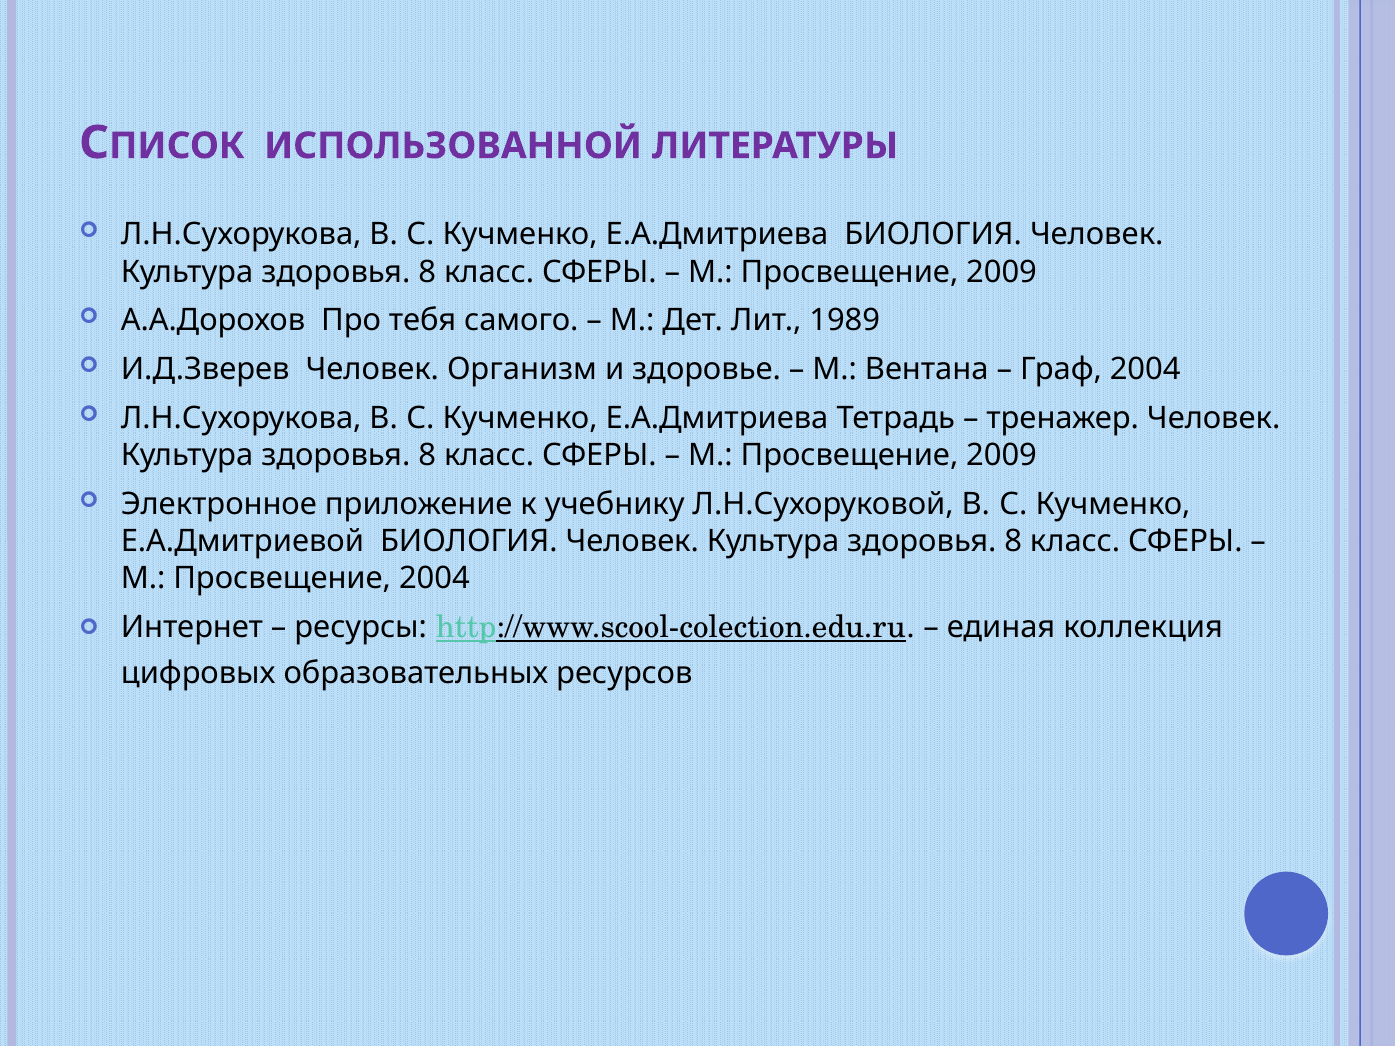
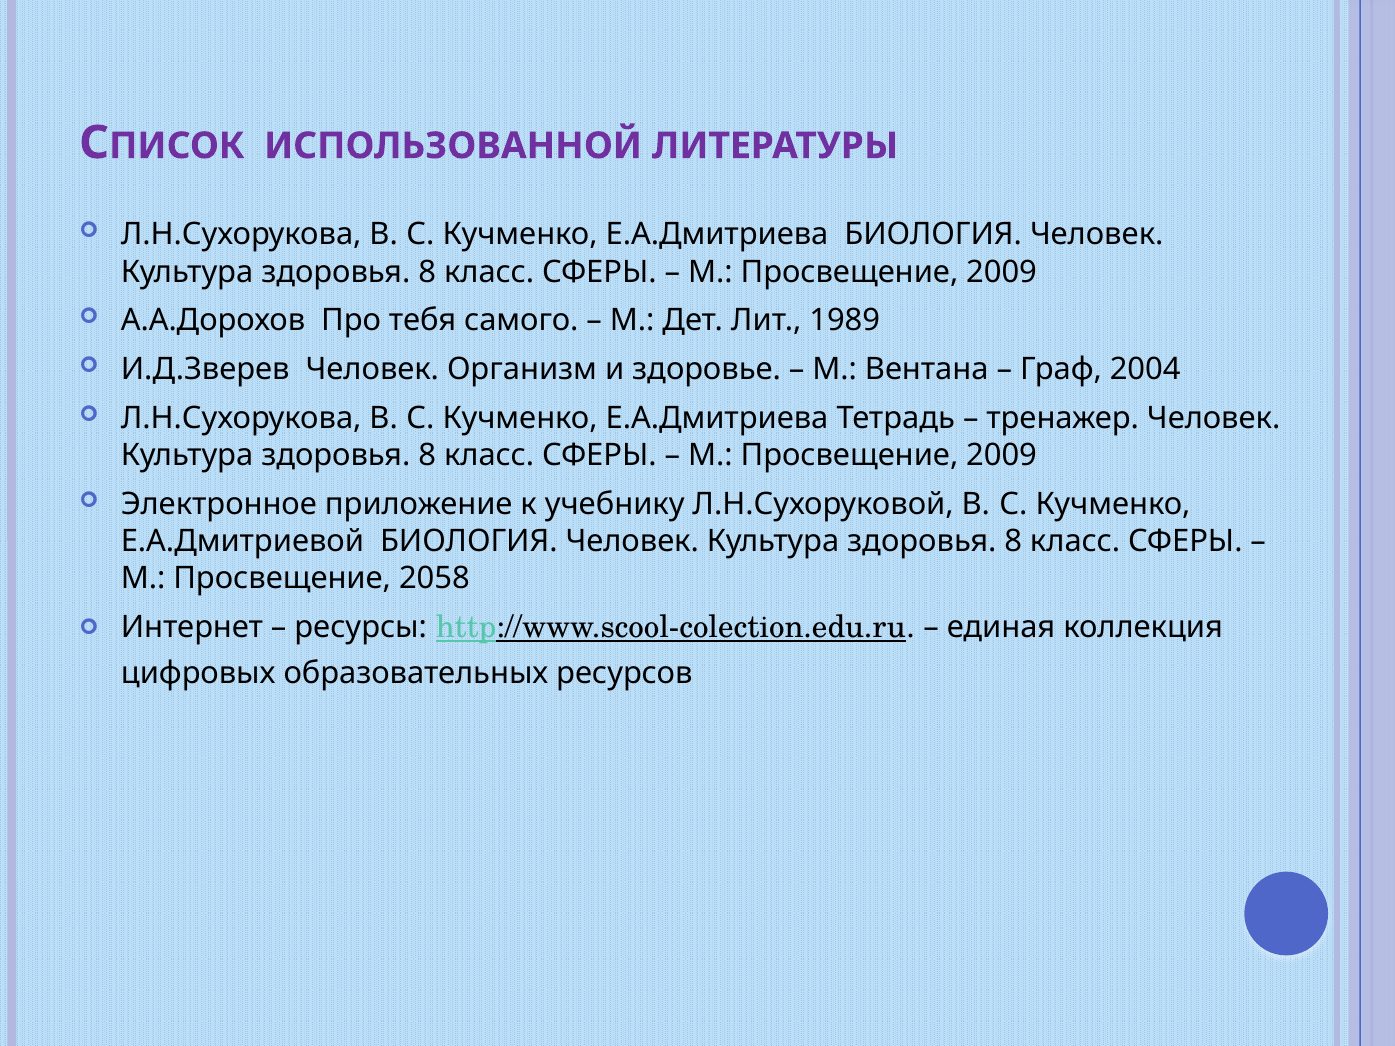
Просвещение 2004: 2004 -> 2058 (434, 579)
